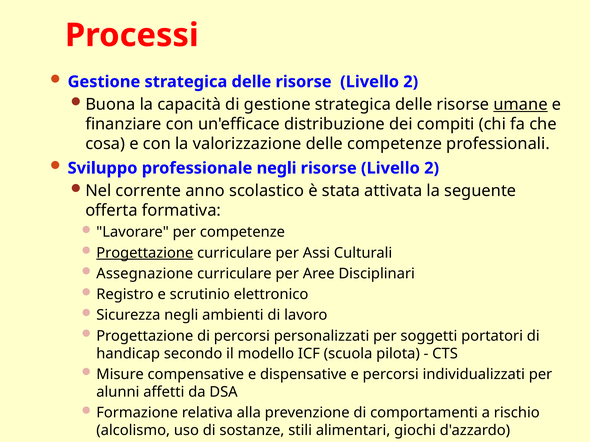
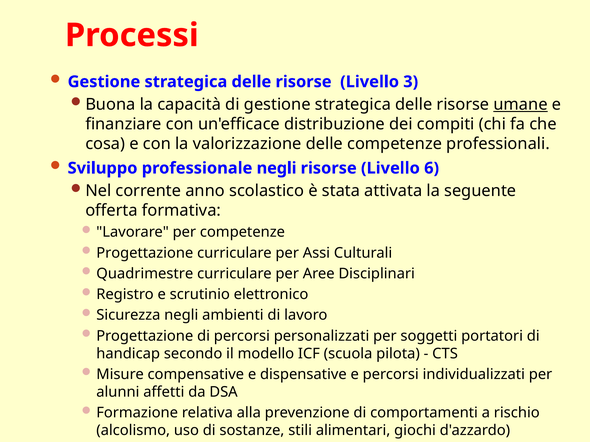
delle risorse Livello 2: 2 -> 3 (411, 82)
2: 2 -> 6 (432, 168)
Progettazione underline: present -> none (145, 253)
Assegnazione: Assegnazione -> Quadrimestre (145, 274)
